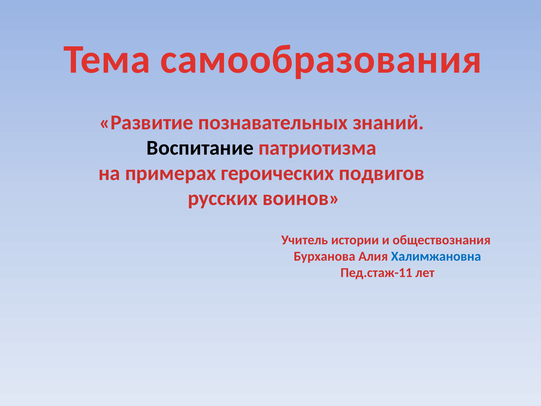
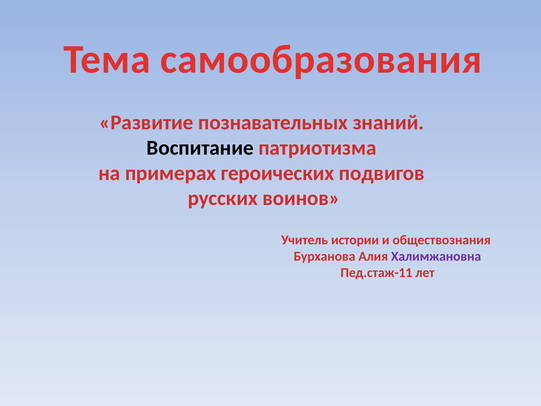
Халимжановна colour: blue -> purple (436, 256)
